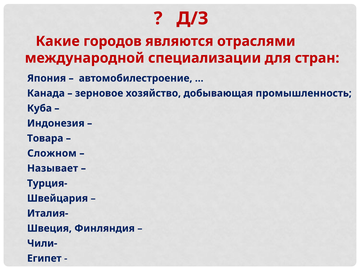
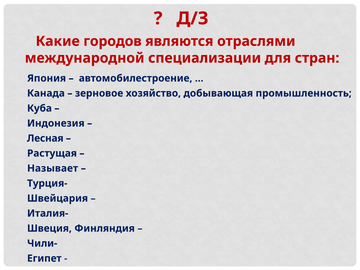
Товара: Товара -> Лесная (45, 138)
Сложном: Сложном -> Растущая (52, 153)
